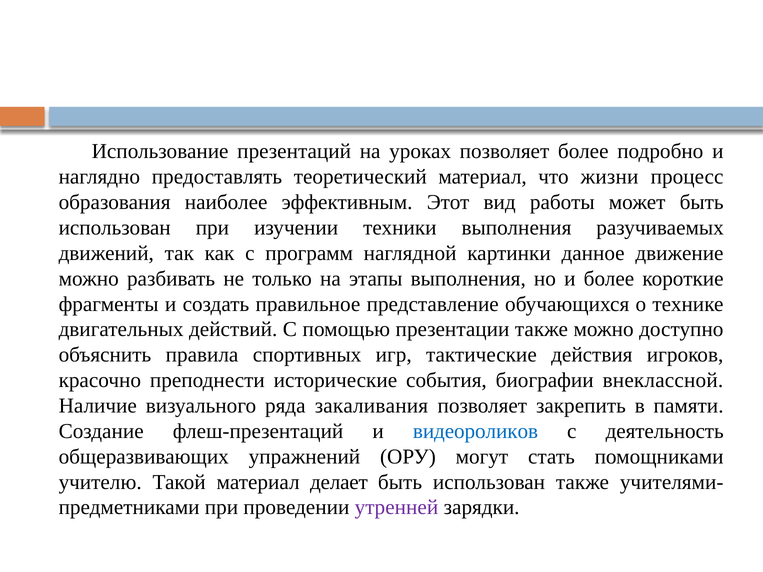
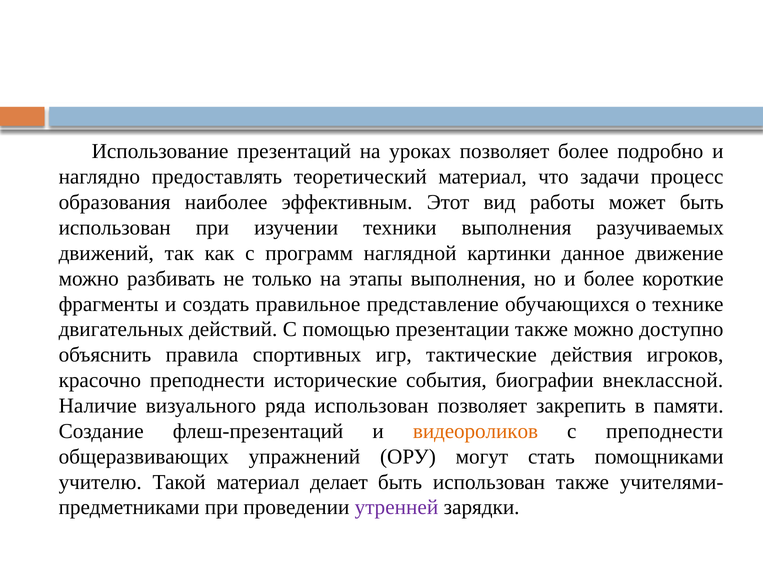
жизни: жизни -> задачи (610, 177)
ряда закаливания: закаливания -> использован (371, 406)
видеороликов colour: blue -> orange (476, 431)
с деятельность: деятельность -> преподнести (665, 431)
